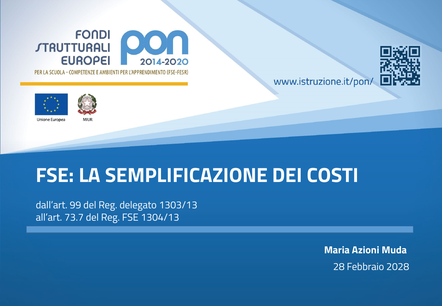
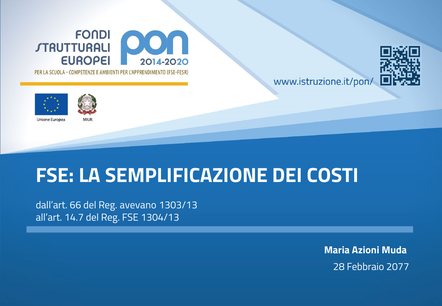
99: 99 -> 66 (75, 205)
delegato: delegato -> avevano (138, 205)
73.7: 73.7 -> 14.7 (74, 218)
2028: 2028 -> 2077 (398, 267)
